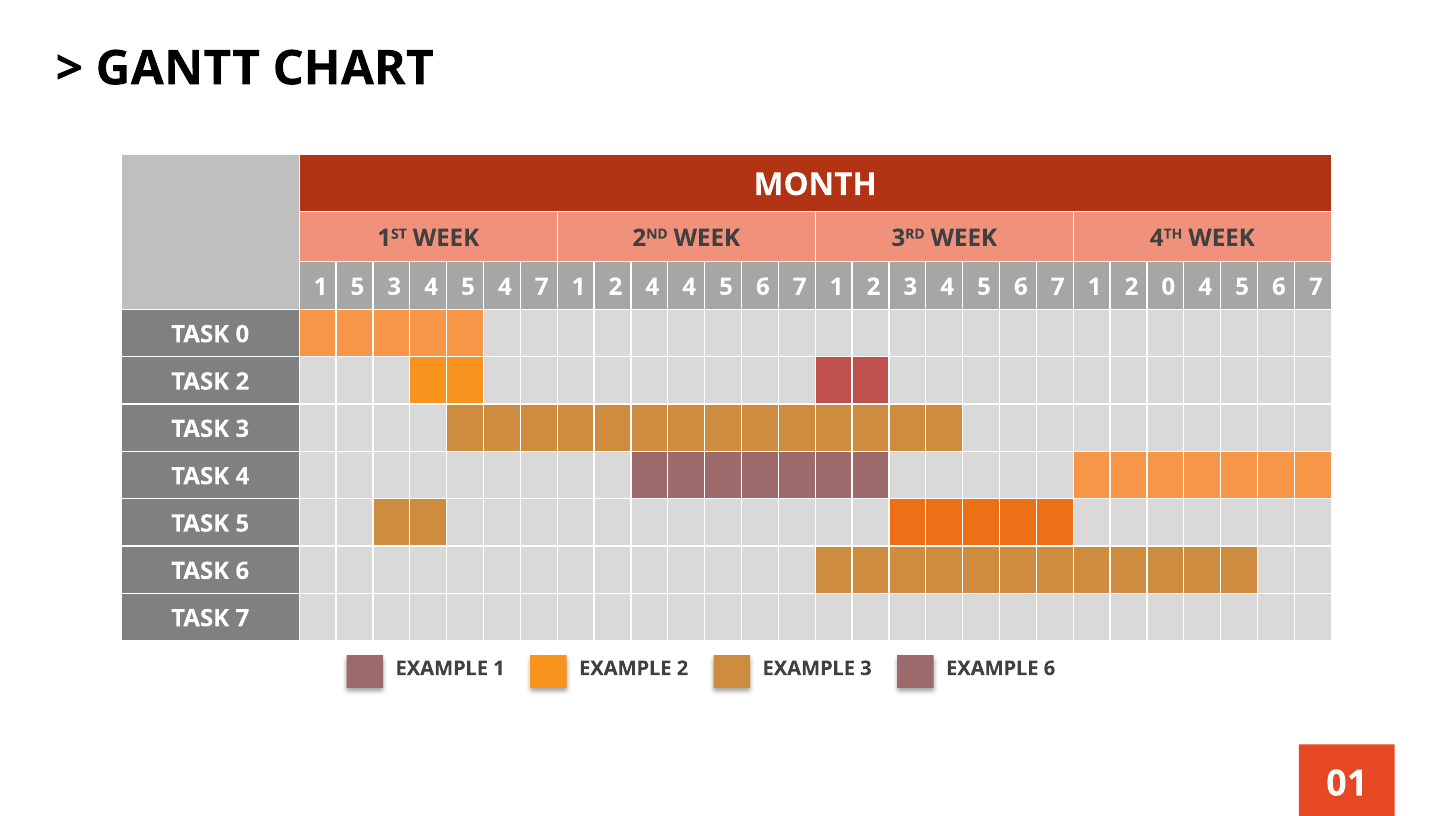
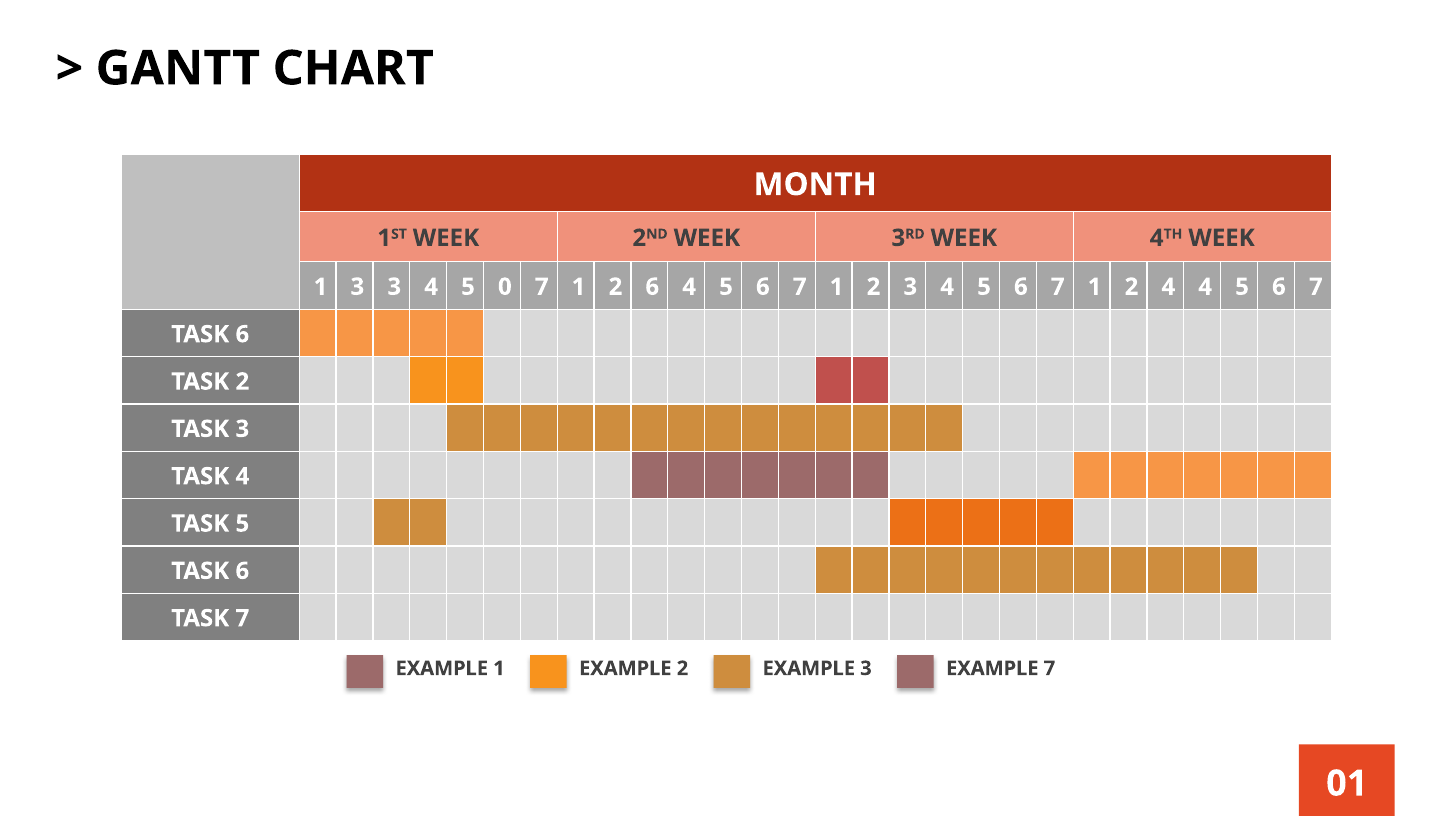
1 5: 5 -> 3 (357, 287)
5 4: 4 -> 0 (505, 287)
2 4: 4 -> 6 (652, 287)
2 0: 0 -> 4 (1168, 287)
0: 0 -> 6 (242, 334)
EXAMPLE 6: 6 -> 7 (1049, 668)
